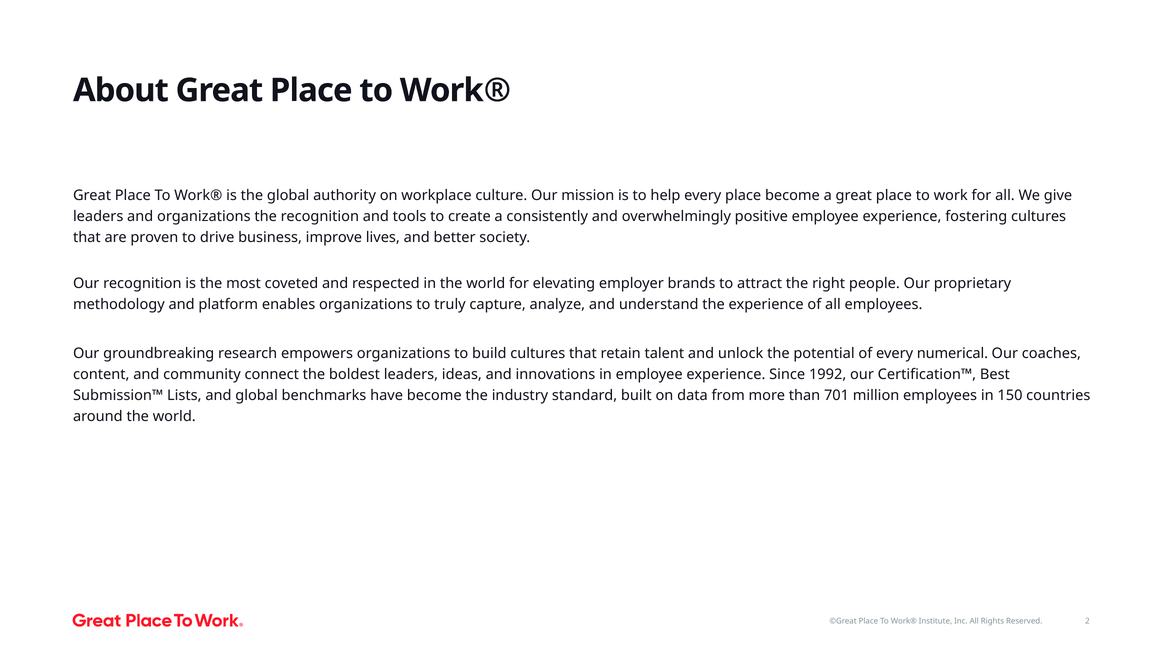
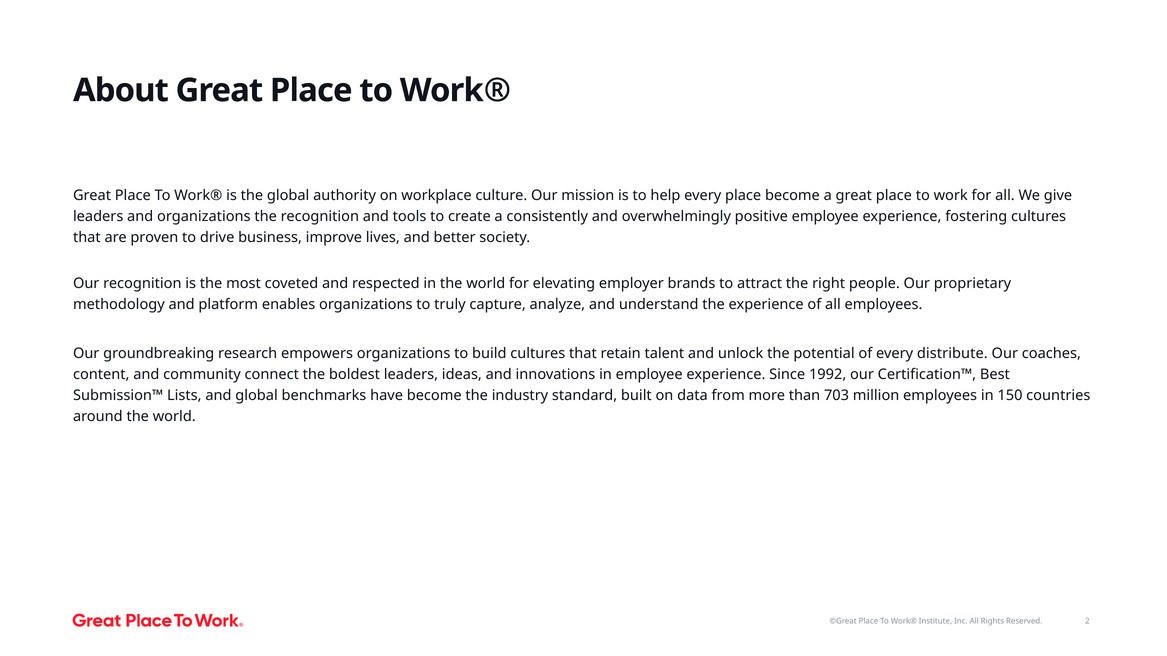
numerical: numerical -> distribute (952, 354)
701: 701 -> 703 (837, 396)
